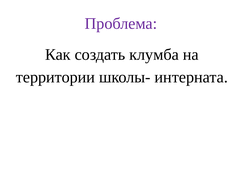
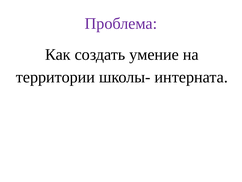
клумба: клумба -> умение (154, 54)
